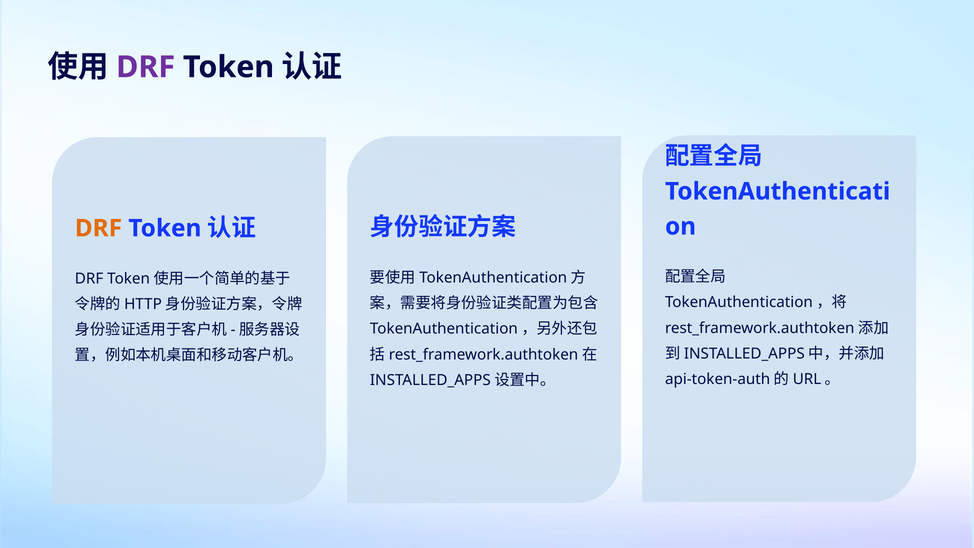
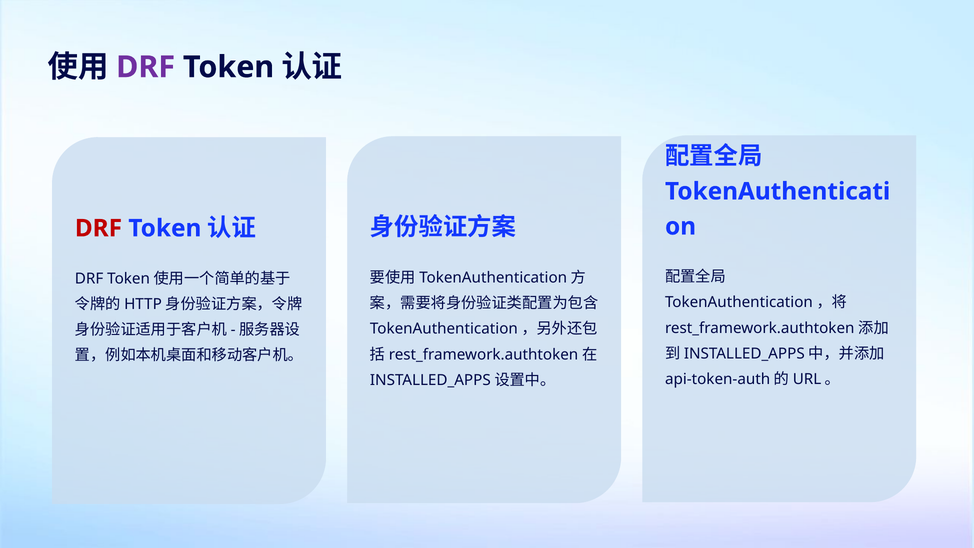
DRF colour: orange -> red (98, 228)
